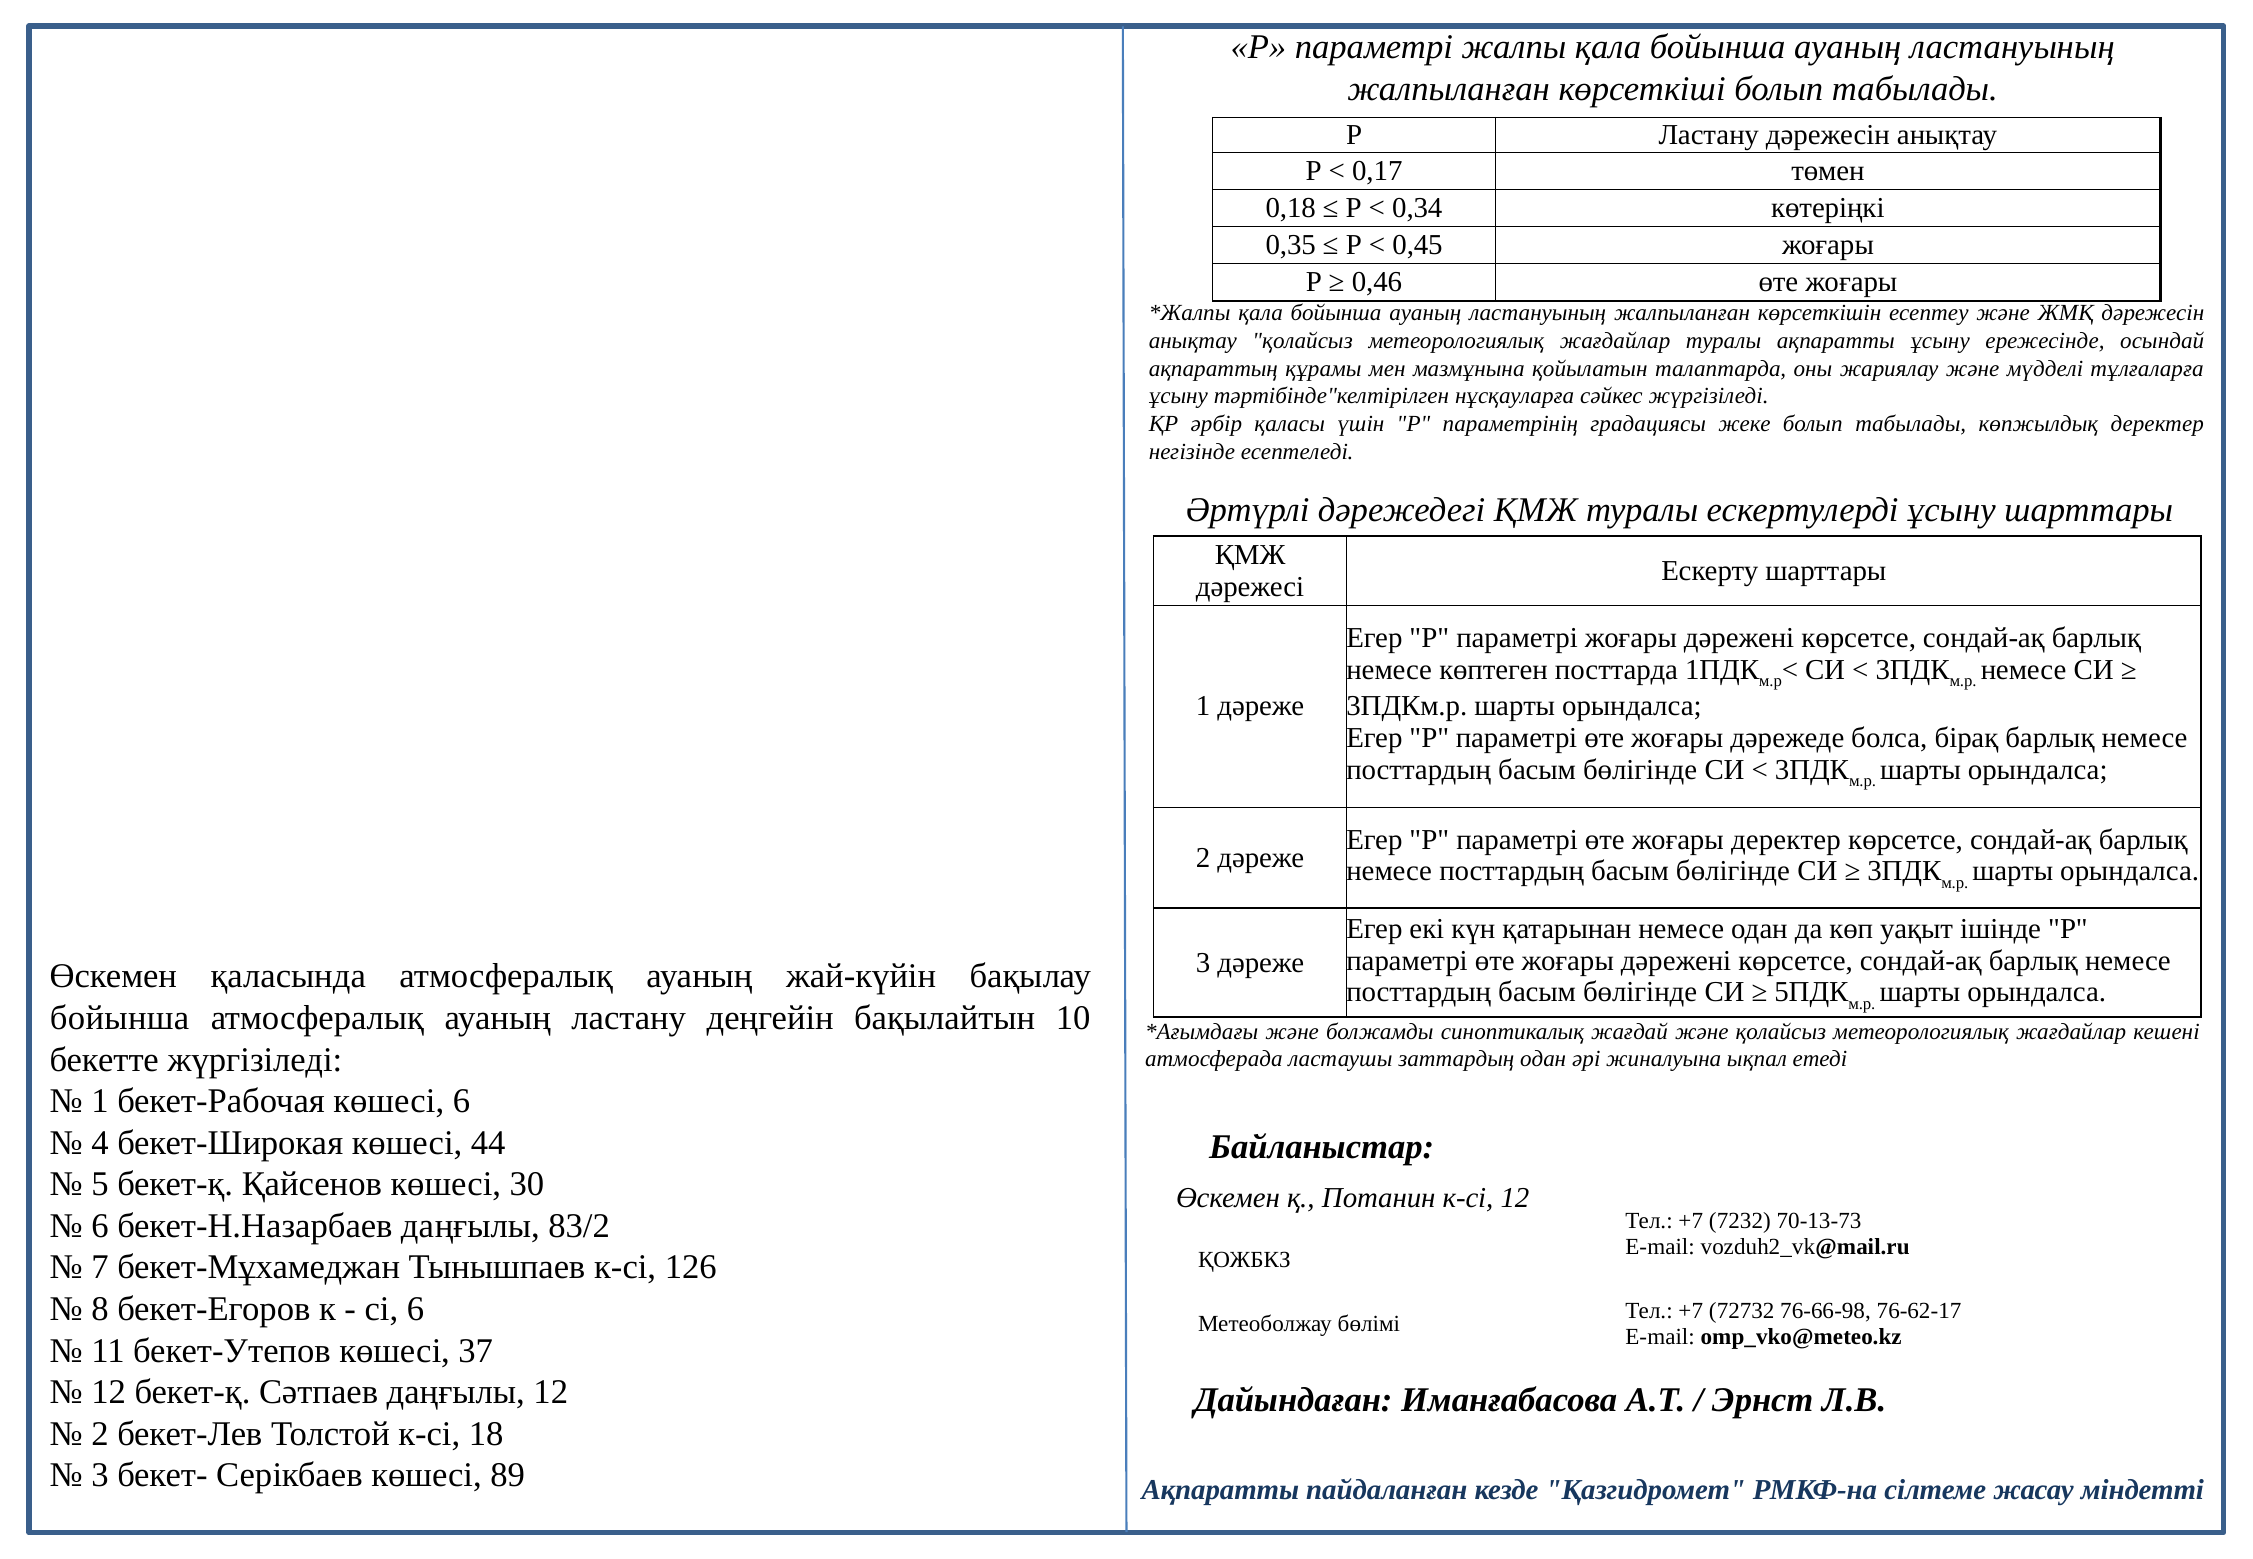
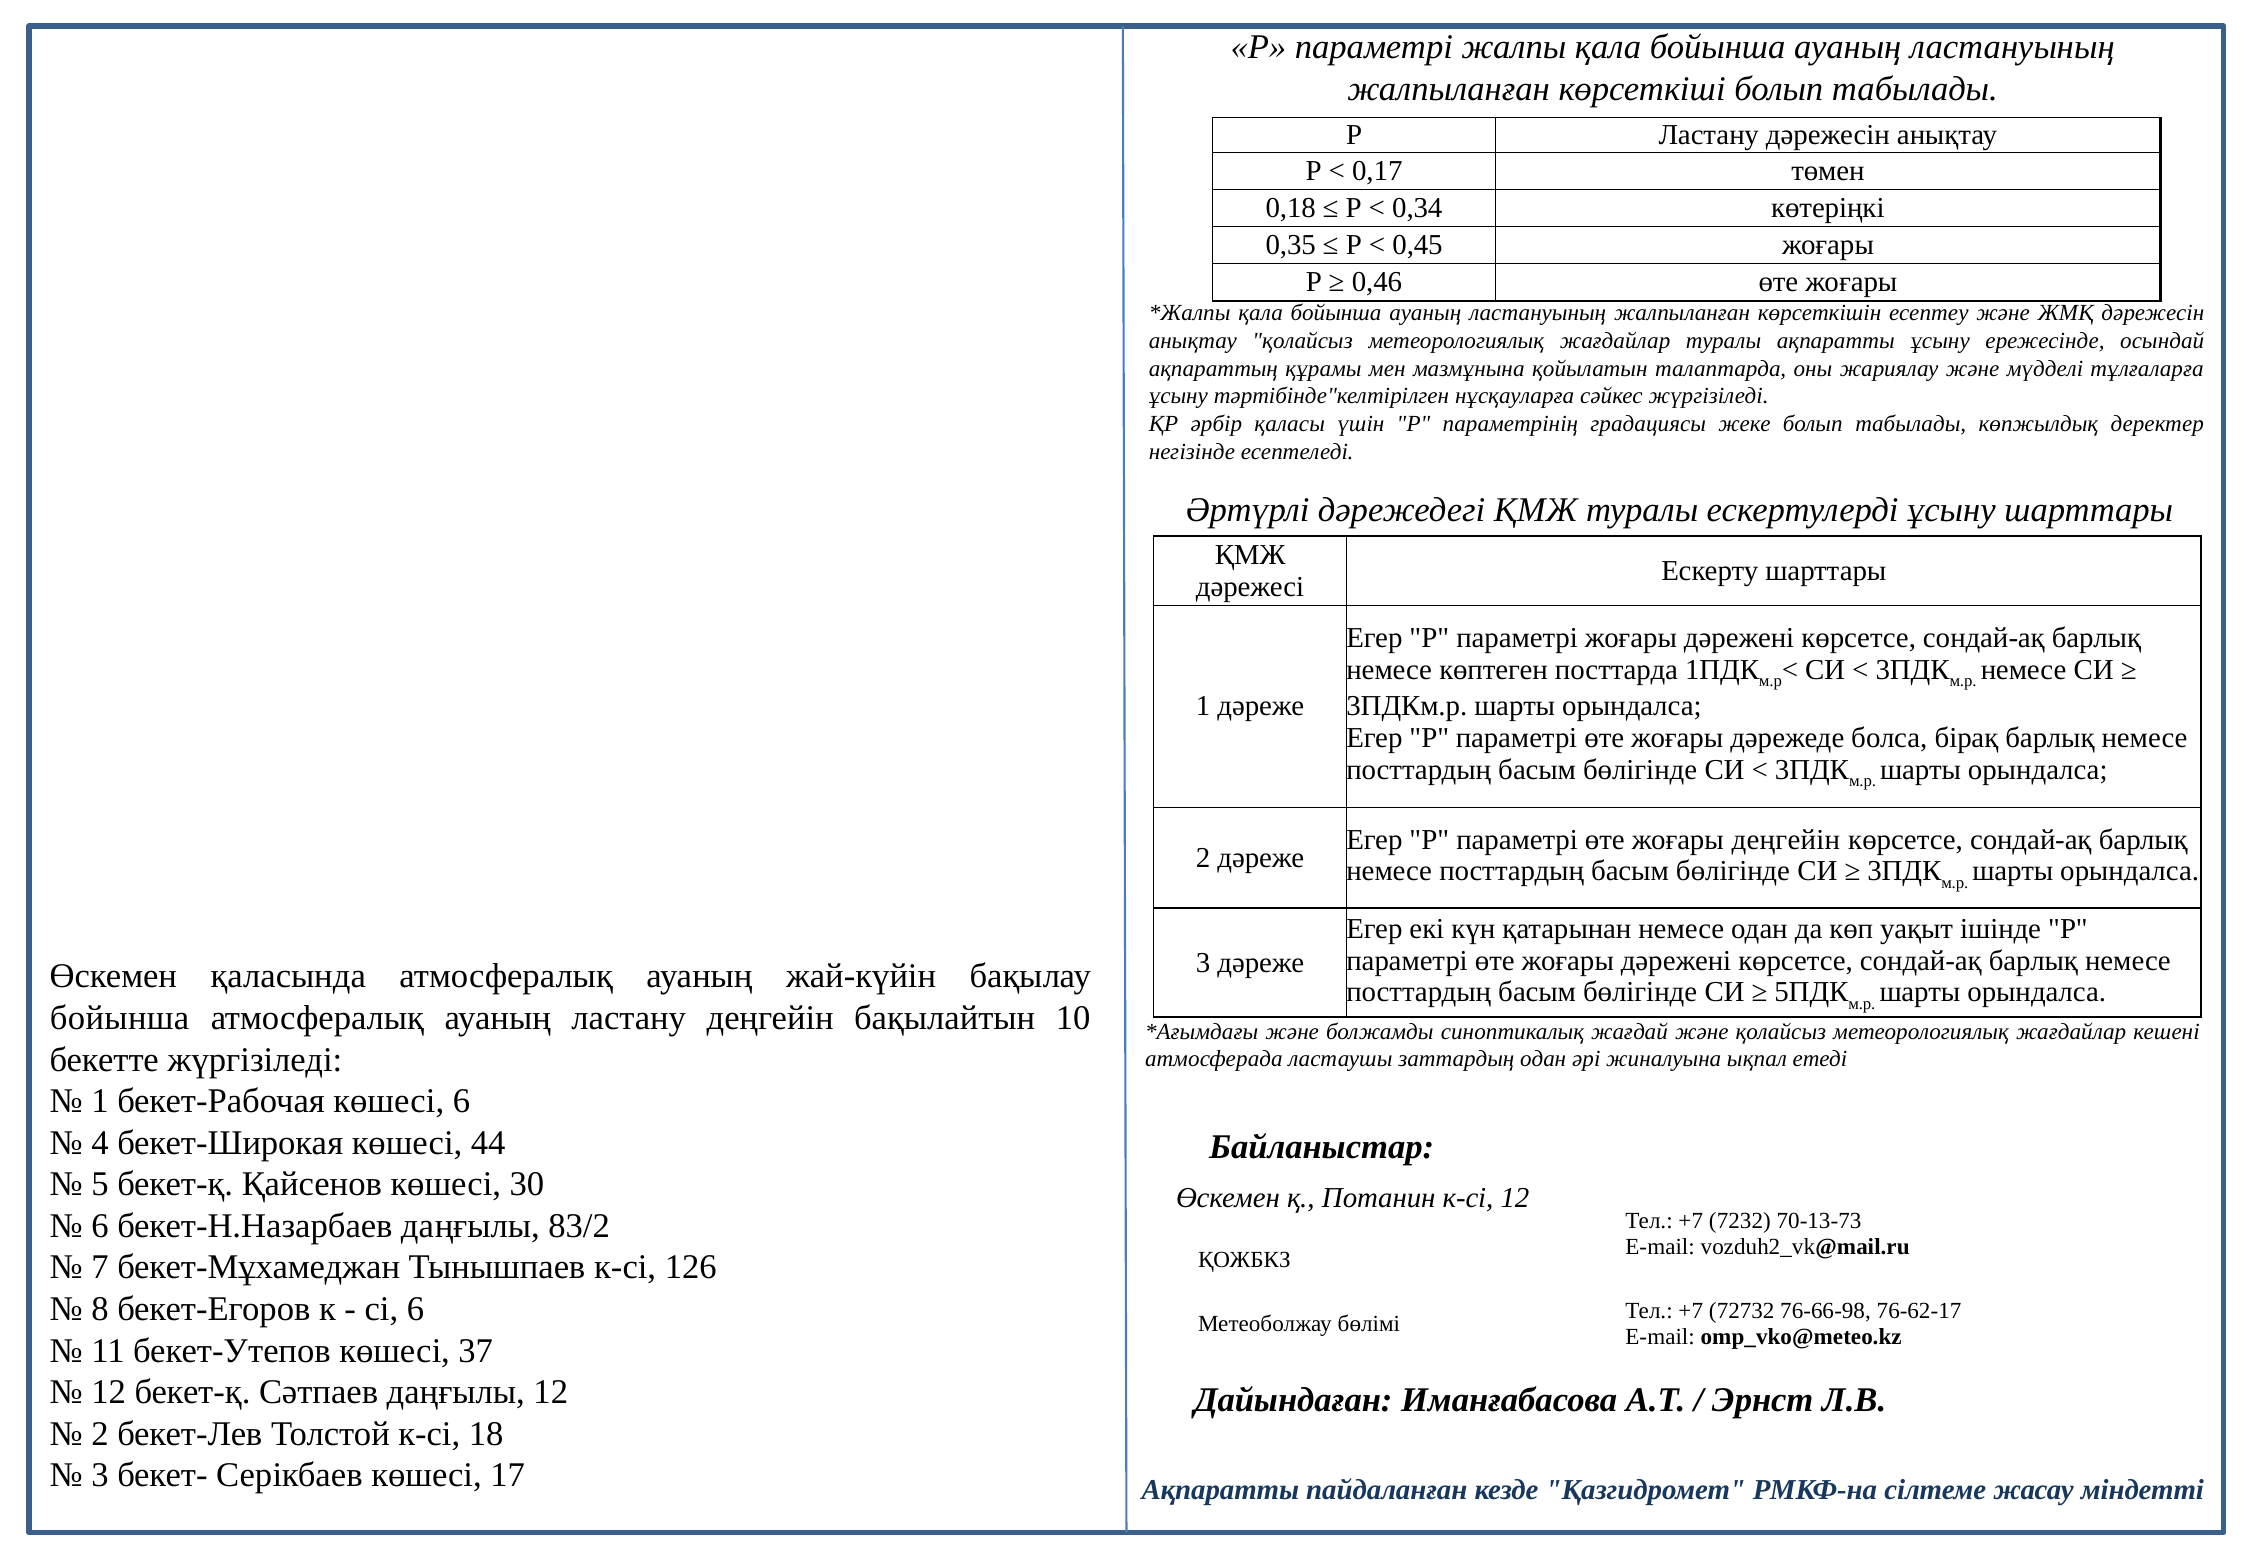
жоғары деректер: деректер -> деңгейін (1786, 840)
89: 89 -> 17 (508, 1476)
